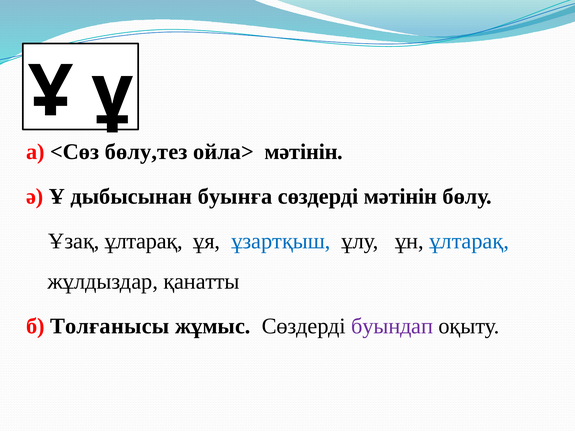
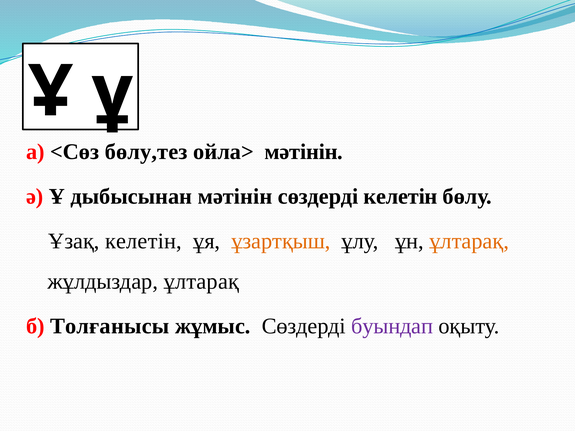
дыбысынан буынға: буынға -> мәтінін (235, 197)
сөздерді мәтінін: мәтінін -> келетін (401, 197)
Ұзақ ұлтарақ: ұлтарақ -> келетін (144, 241)
ұзартқыш colour: blue -> orange (281, 241)
ұлтарақ colour: blue -> orange (469, 241)
жұлдыздар қанатты: қанатты -> ұлтарақ (201, 282)
